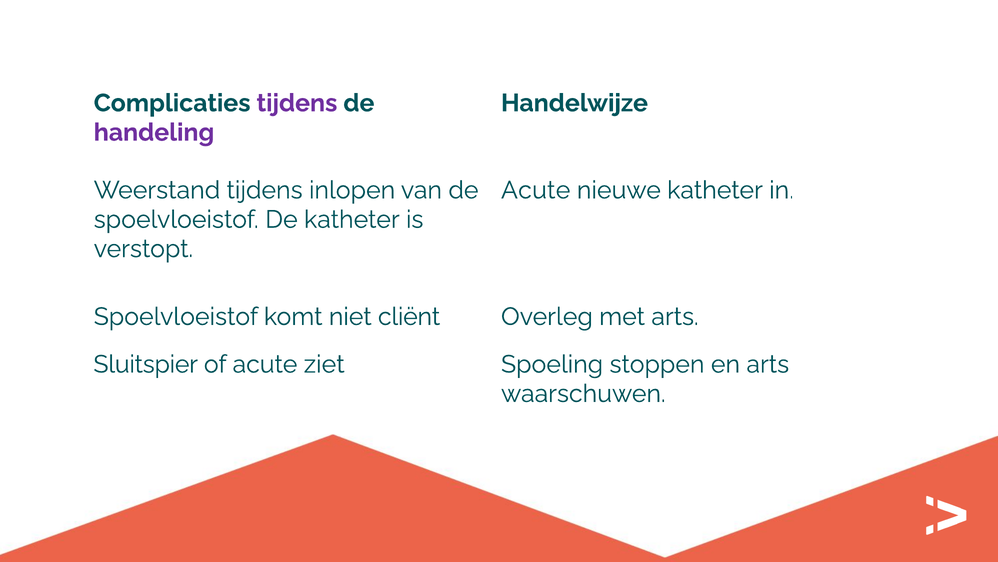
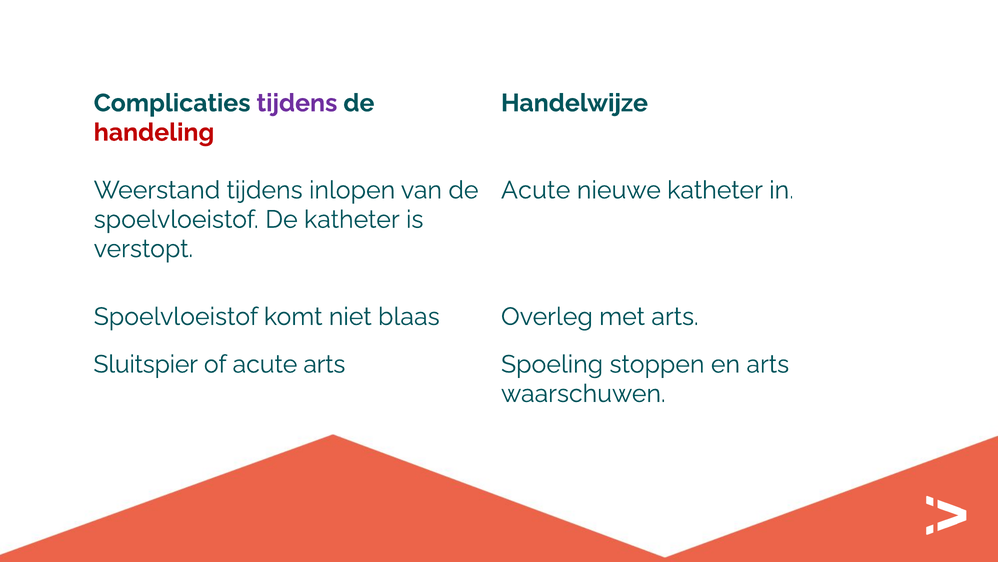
handeling colour: purple -> red (154, 132)
cliënt: cliënt -> blaas (409, 316)
acute ziet: ziet -> arts (324, 364)
